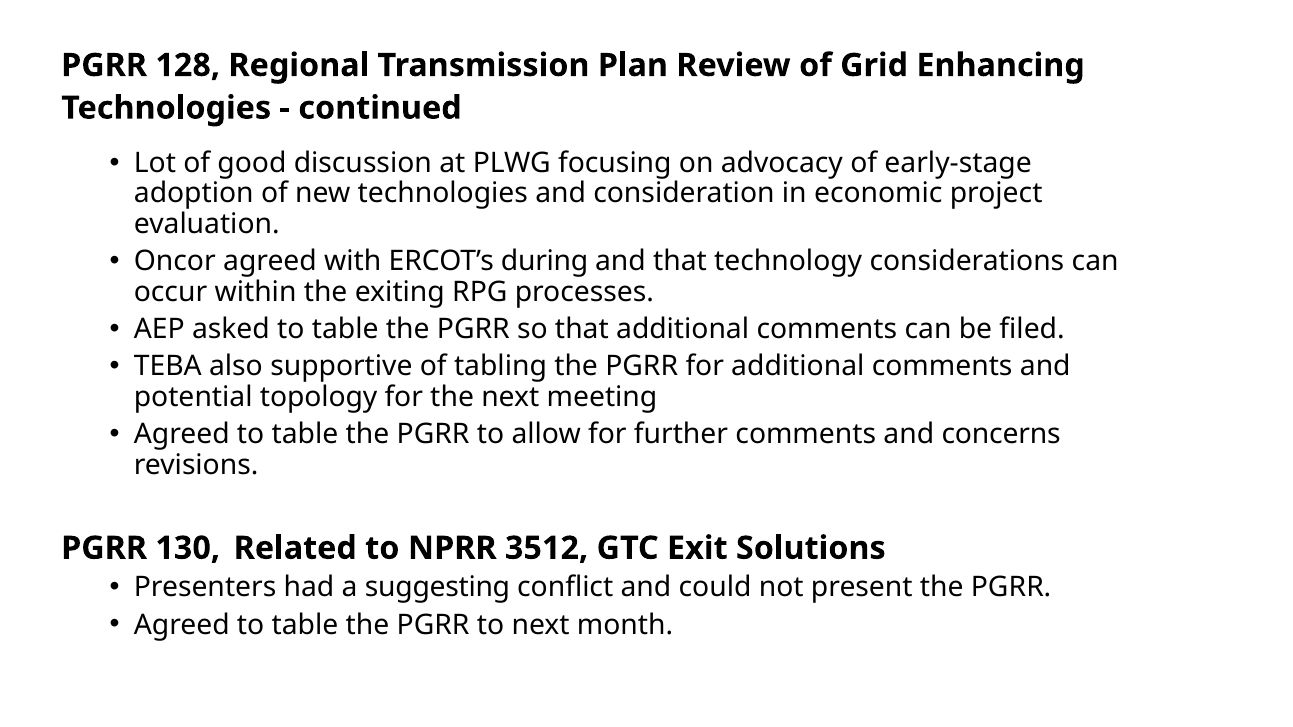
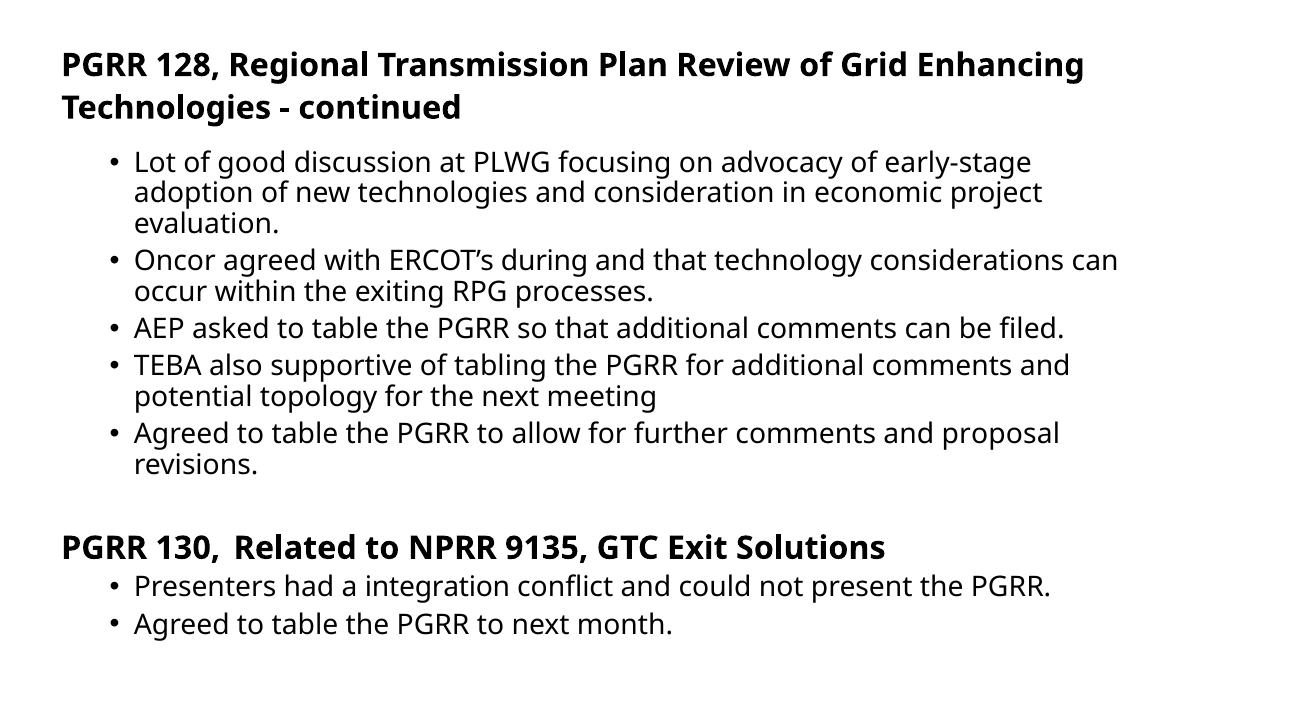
concerns: concerns -> proposal (1001, 434)
3512: 3512 -> 9135 (547, 548)
suggesting: suggesting -> integration (438, 588)
